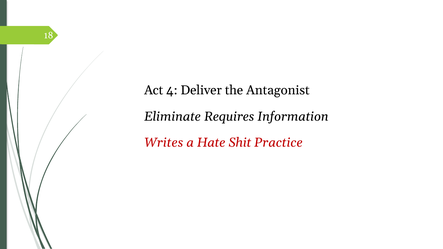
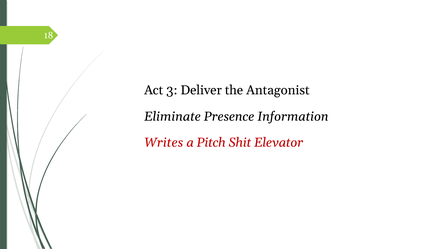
4: 4 -> 3 (172, 90)
Requires: Requires -> Presence (229, 117)
Hate: Hate -> Pitch (211, 143)
Practice: Practice -> Elevator (279, 143)
